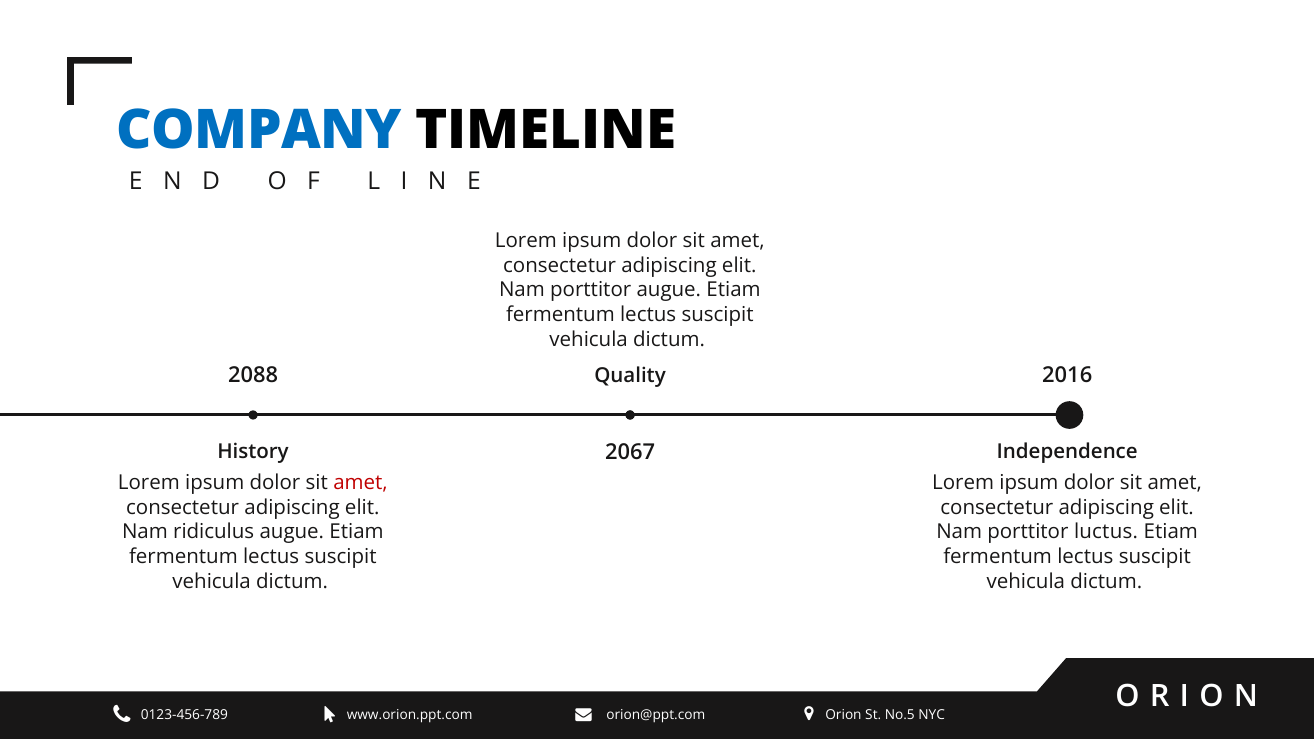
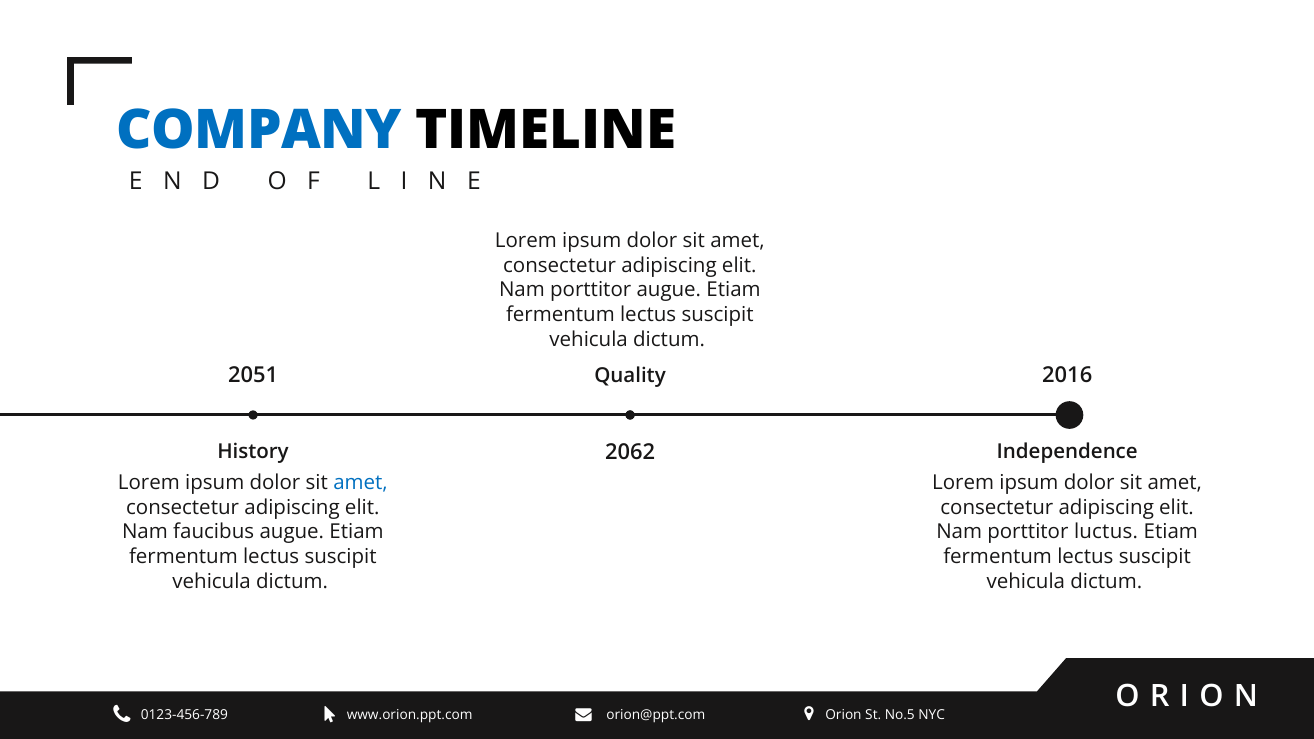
2088: 2088 -> 2051 (253, 375)
2067: 2067 -> 2062 (630, 452)
amet colour: red -> blue (361, 483)
ridiculus: ridiculus -> faucibus (214, 532)
